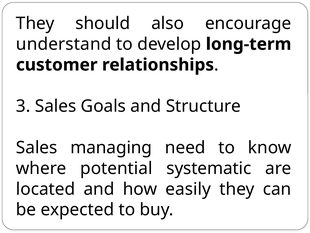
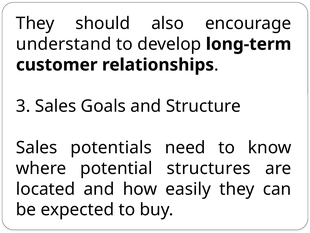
managing: managing -> potentials (111, 147)
systematic: systematic -> structures (209, 168)
